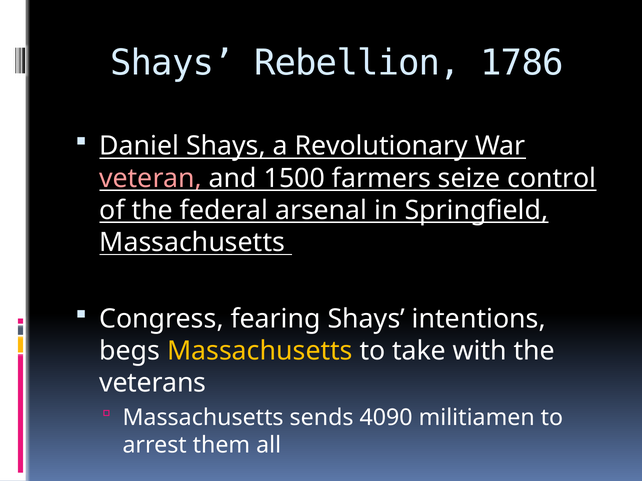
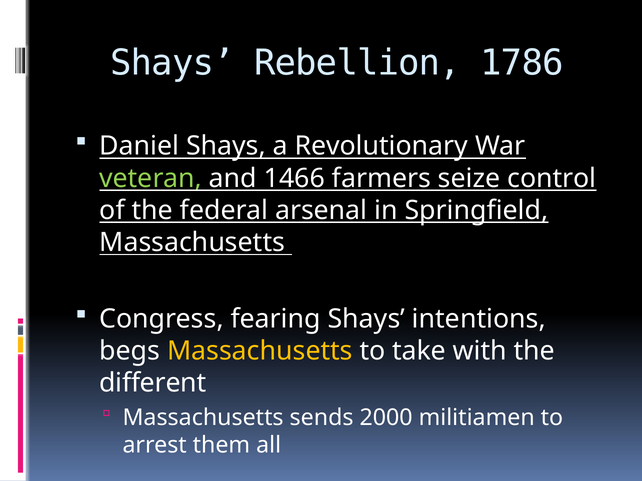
veteran colour: pink -> light green (151, 178)
1500: 1500 -> 1466 (294, 178)
veterans: veterans -> different (153, 383)
4090: 4090 -> 2000 (386, 418)
